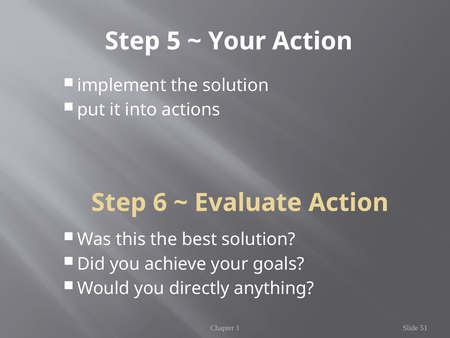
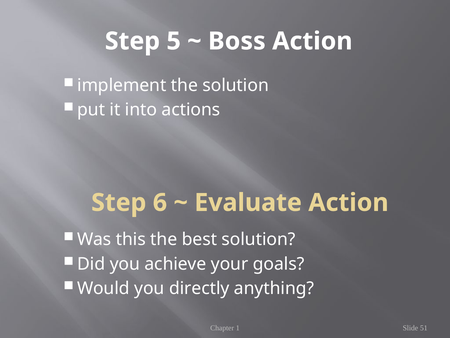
Your: Your -> Boss (237, 41)
